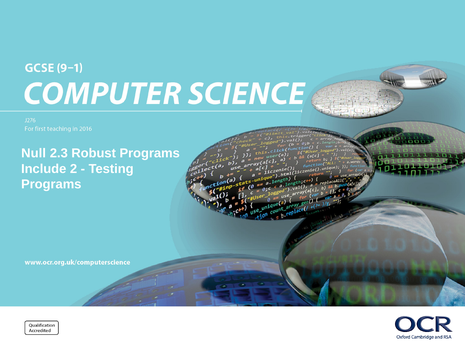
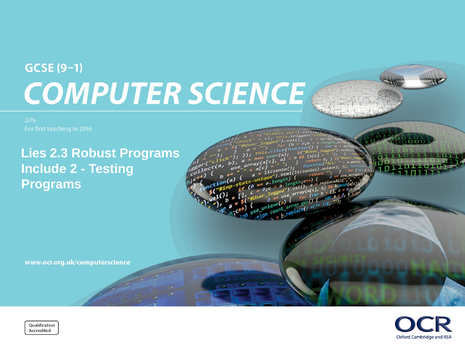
Null: Null -> Lies (34, 153)
